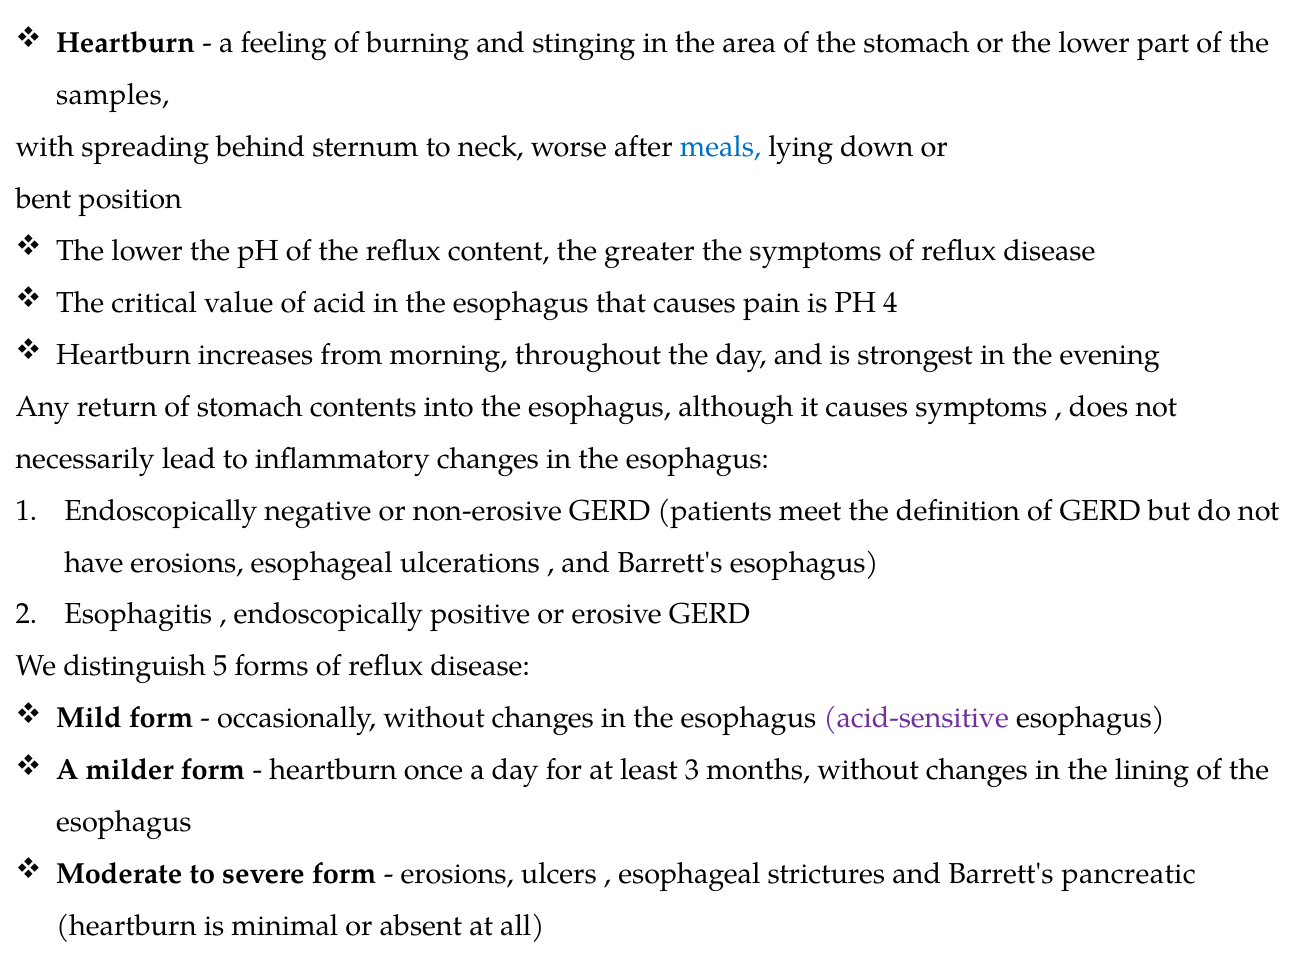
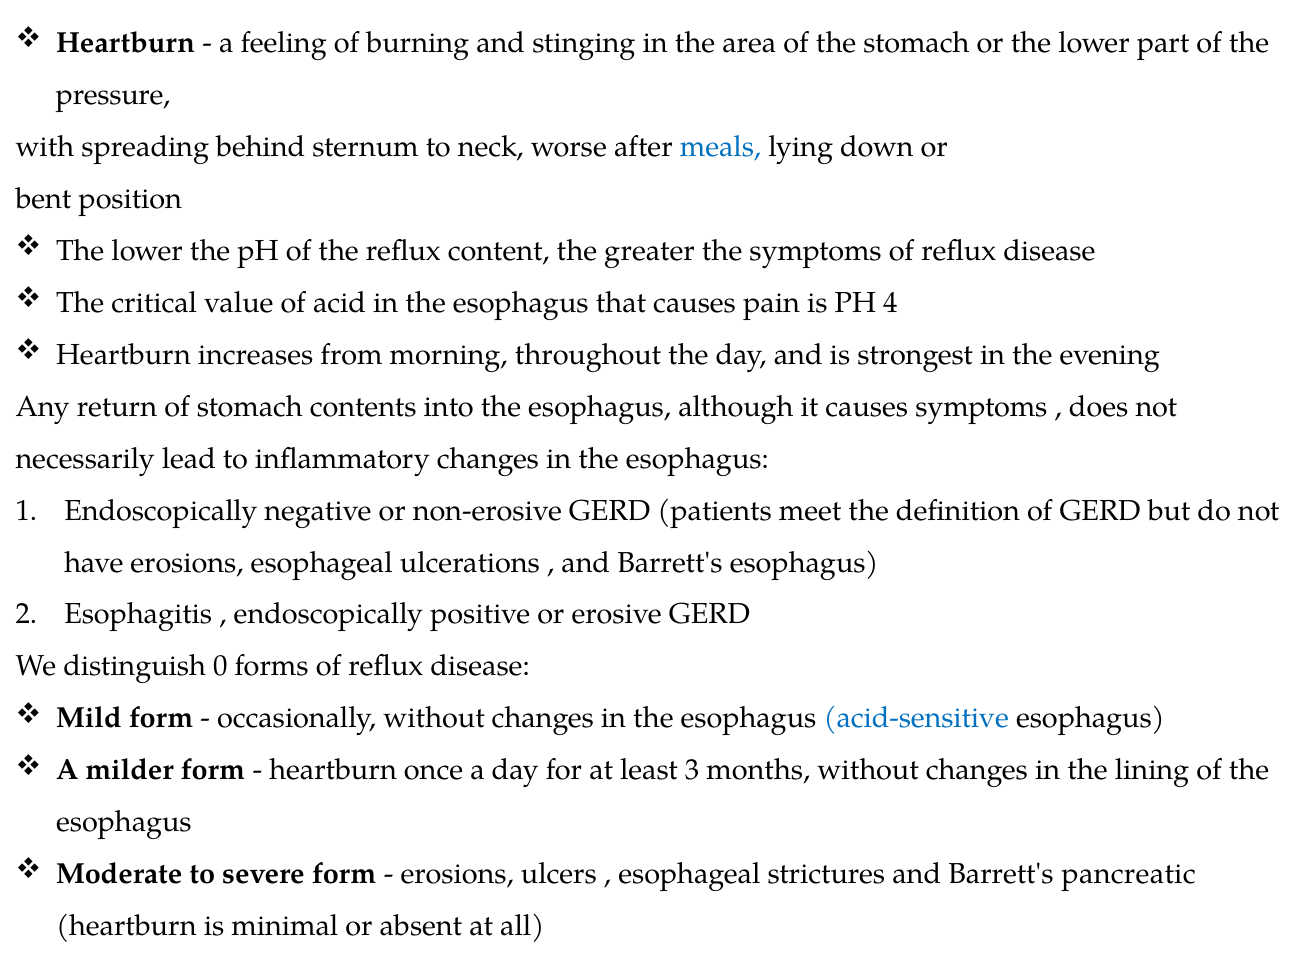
samples: samples -> pressure (113, 95)
5: 5 -> 0 (220, 666)
acid-sensitive colour: purple -> blue (916, 718)
